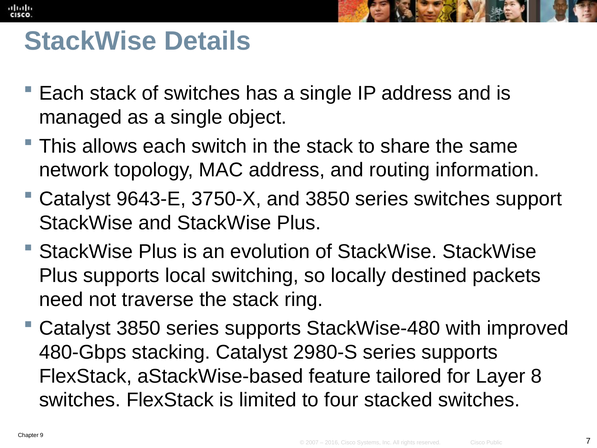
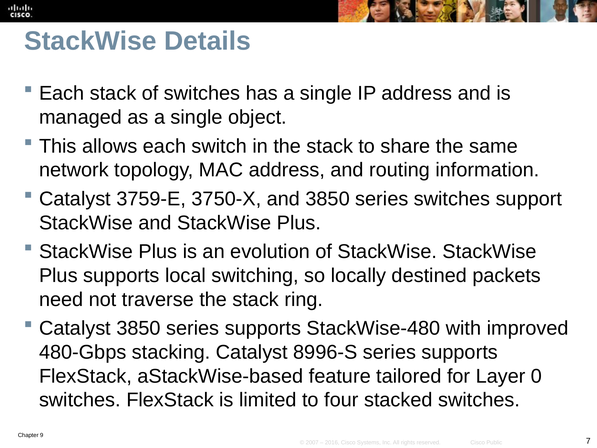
9643-E: 9643-E -> 3759-E (151, 199)
2980-S: 2980-S -> 8996-S (325, 352)
8: 8 -> 0 (537, 376)
